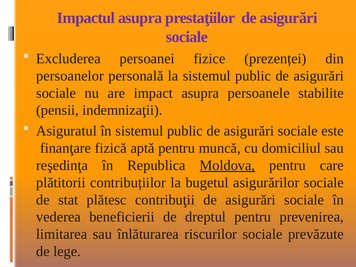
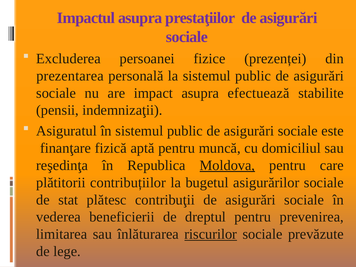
persoanelor: persoanelor -> prezentarea (70, 76)
persoanele: persoanele -> efectuează (259, 93)
riscurilor underline: none -> present (211, 234)
